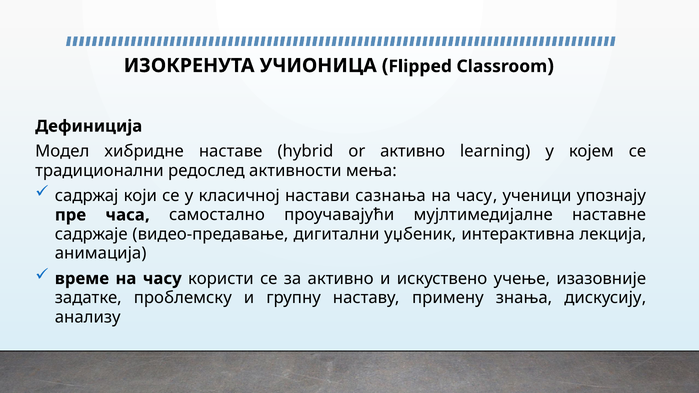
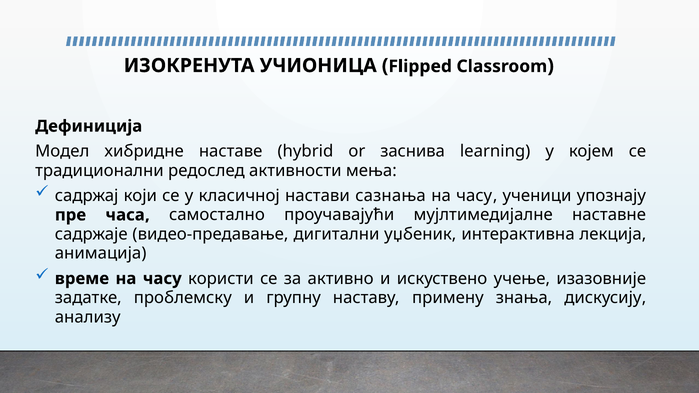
or активно: активно -> заснива (413, 151)
